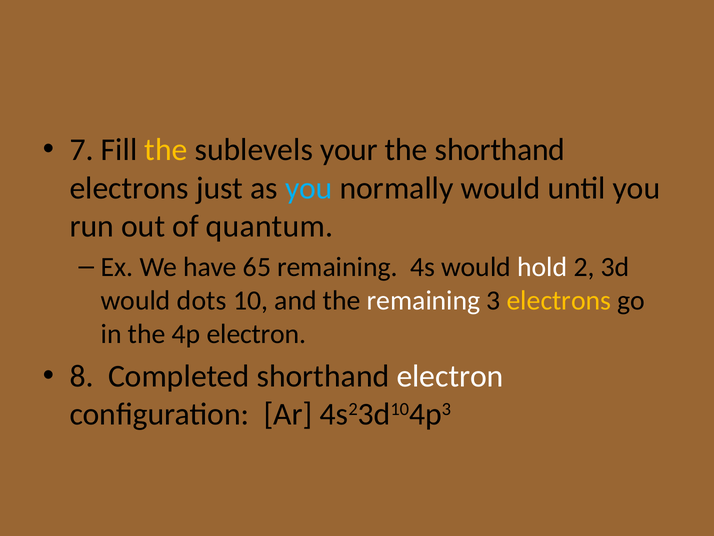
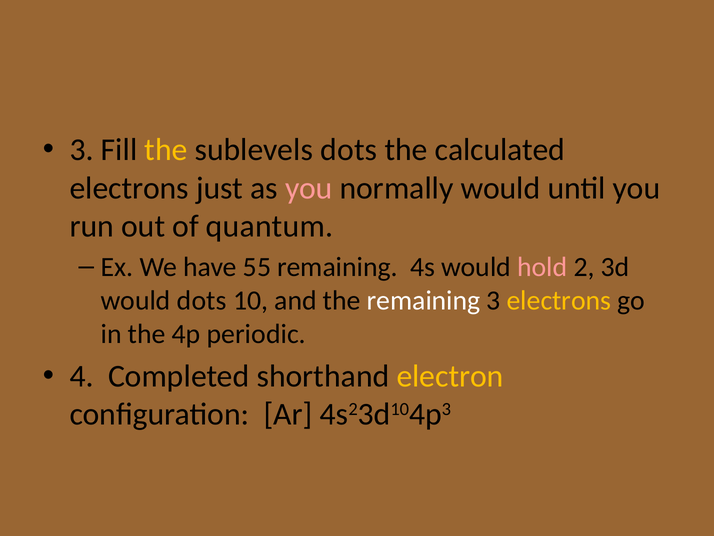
7: 7 -> 3 (82, 150)
sublevels your: your -> dots (349, 150)
the shorthand: shorthand -> calculated (500, 150)
you colour: light blue -> pink (309, 188)
65: 65 -> 55 (257, 267)
hold colour: white -> pink (542, 267)
4p electron: electron -> periodic (256, 334)
8: 8 -> 4 (82, 376)
electron colour: white -> yellow (450, 376)
